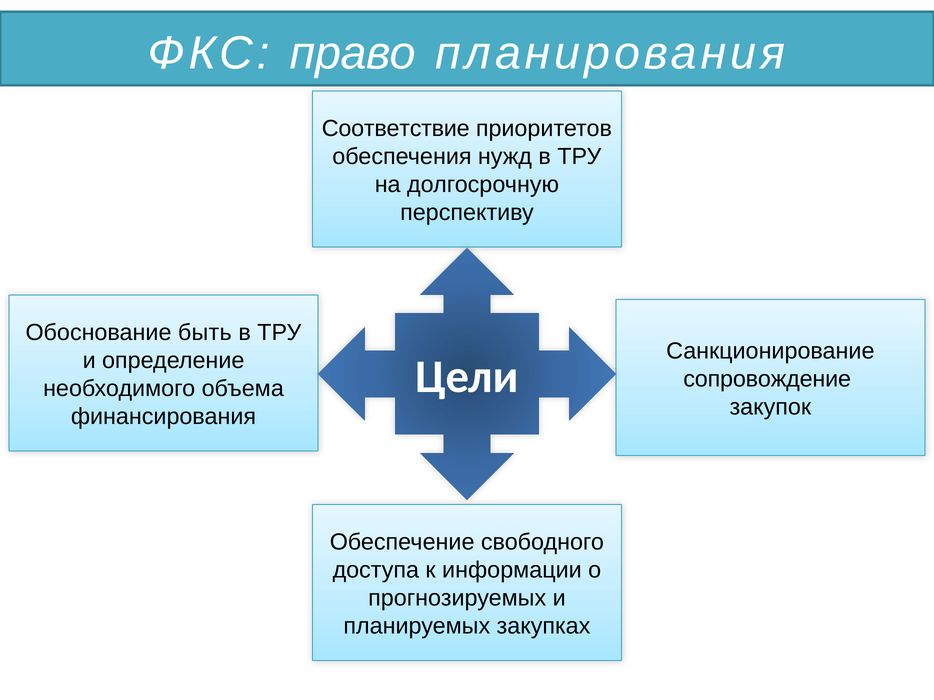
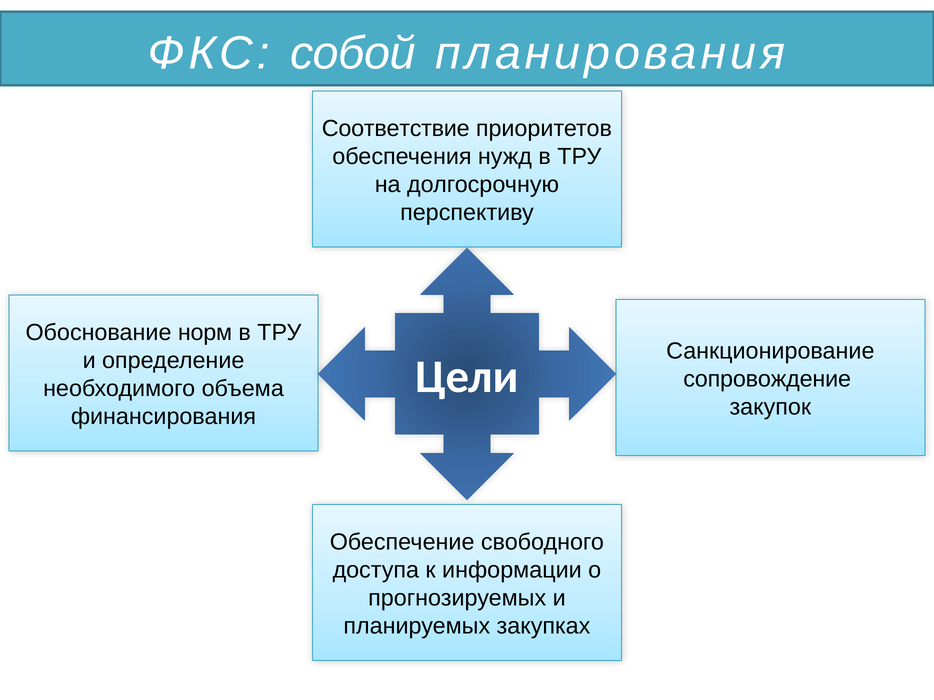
право: право -> собой (353, 53)
быть: быть -> норм (205, 333)
